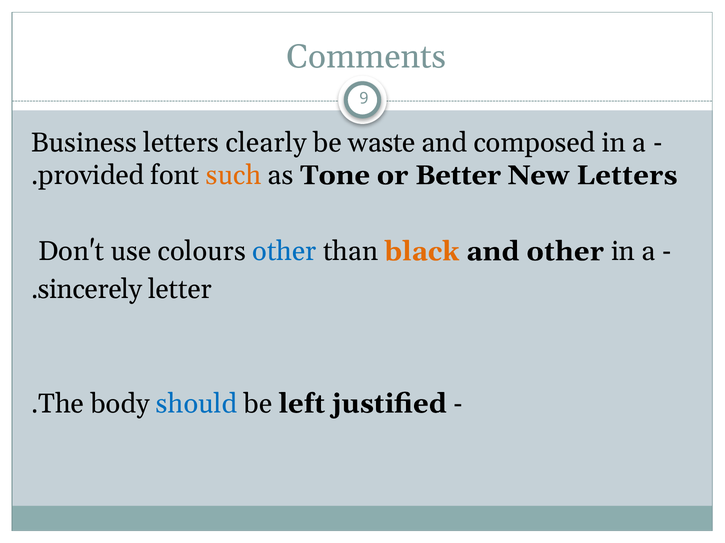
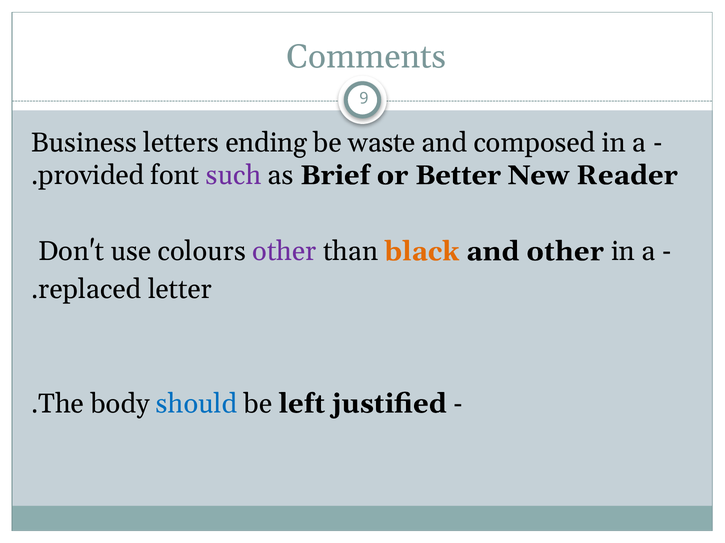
clearly: clearly -> ending (266, 143)
such colour: orange -> purple (234, 176)
Tone: Tone -> Brief (335, 176)
New Letters: Letters -> Reader (627, 176)
other colour: blue -> purple (284, 252)
sincerely: sincerely -> replaced (90, 290)
